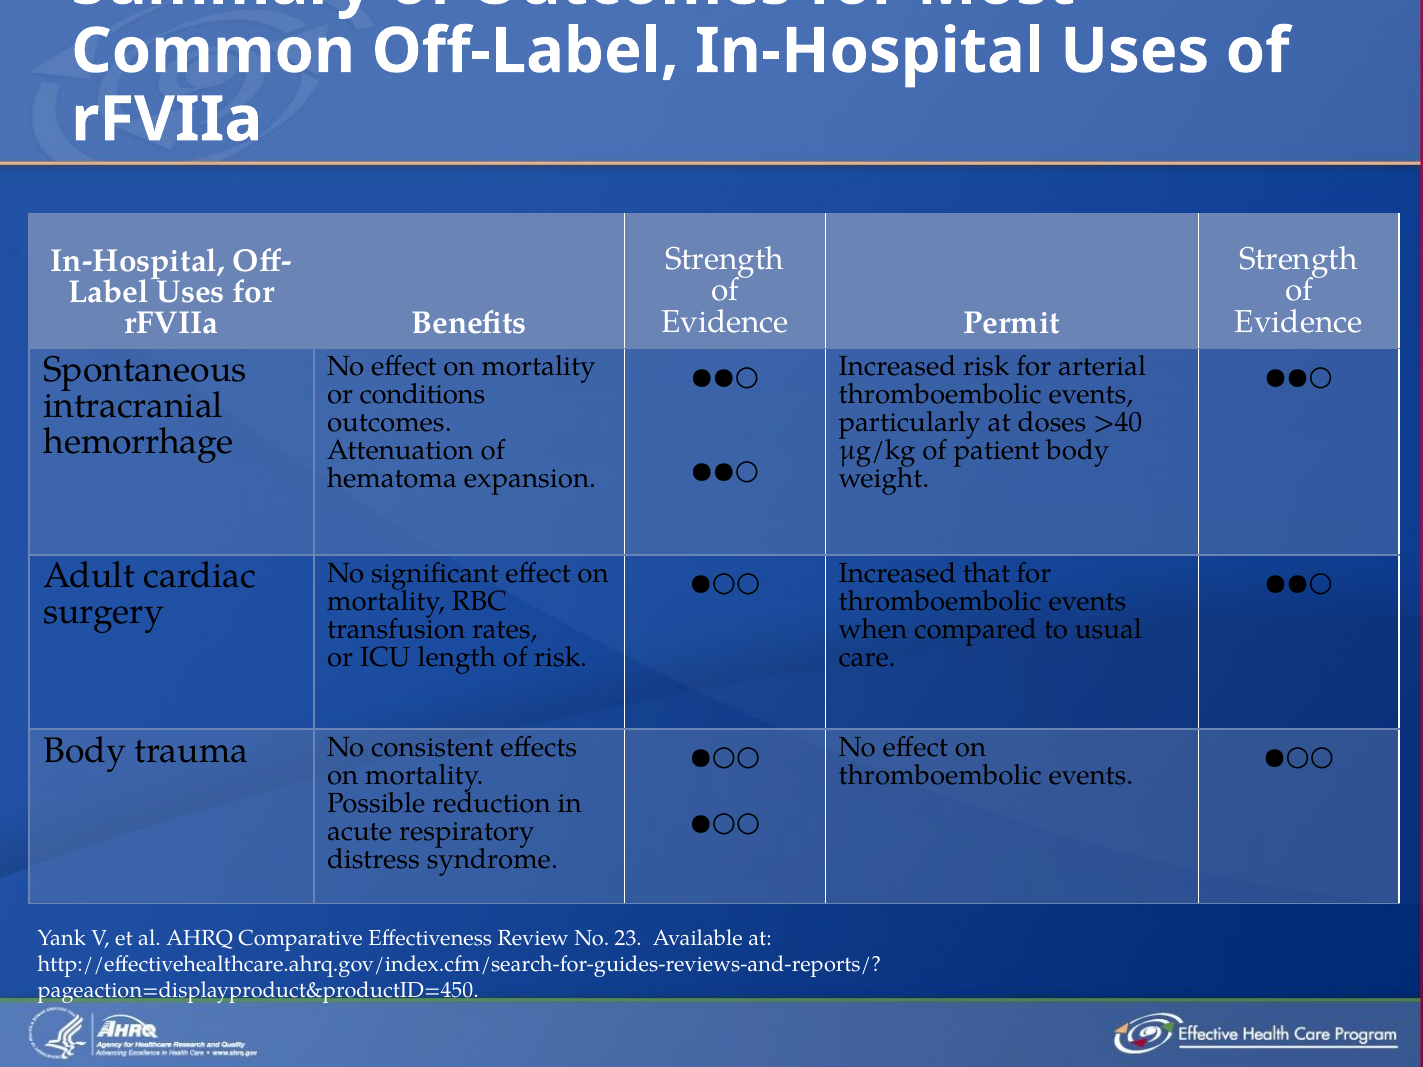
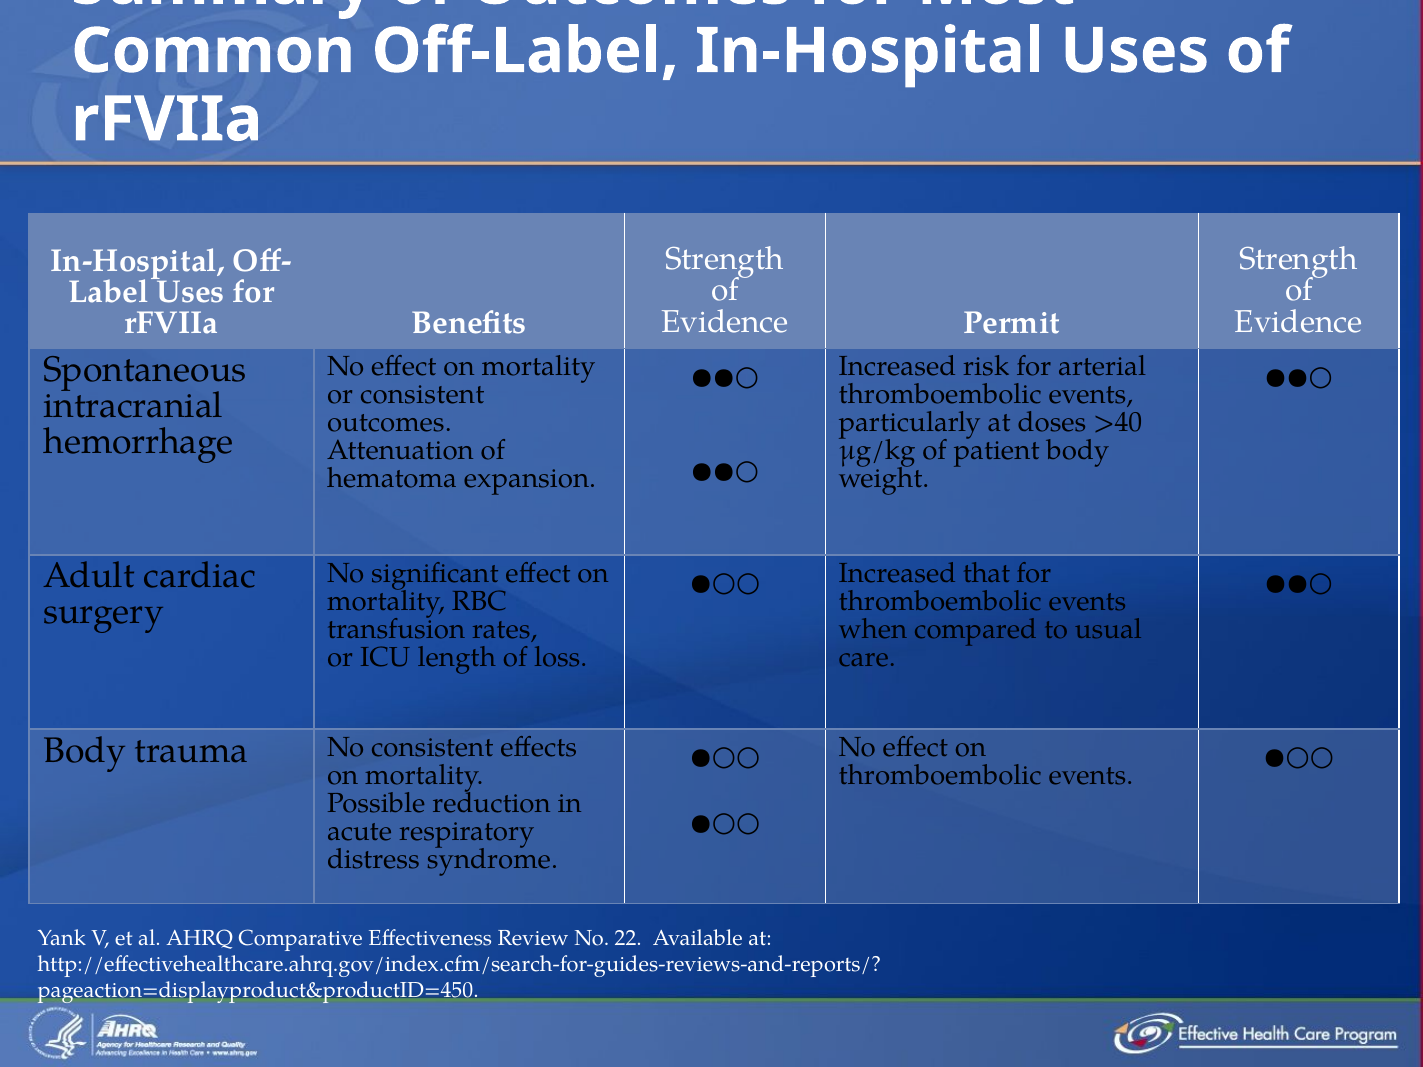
or conditions: conditions -> consistent (422, 395)
of risk: risk -> loss (561, 657)
23: 23 -> 22 (628, 939)
